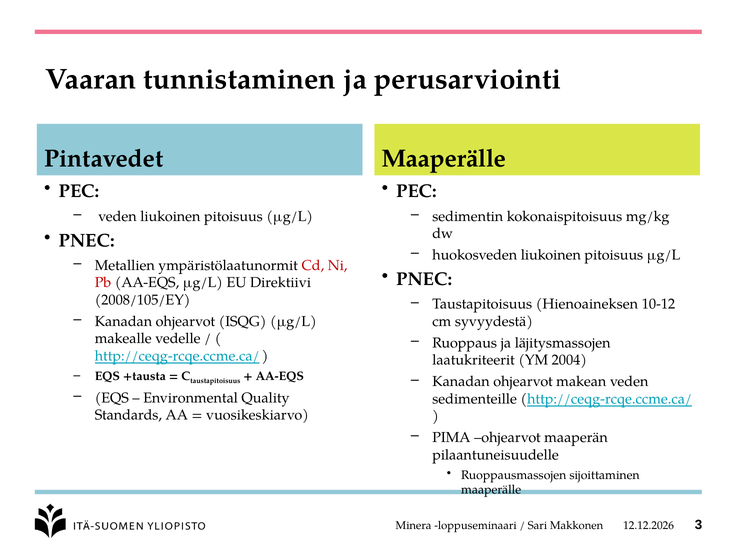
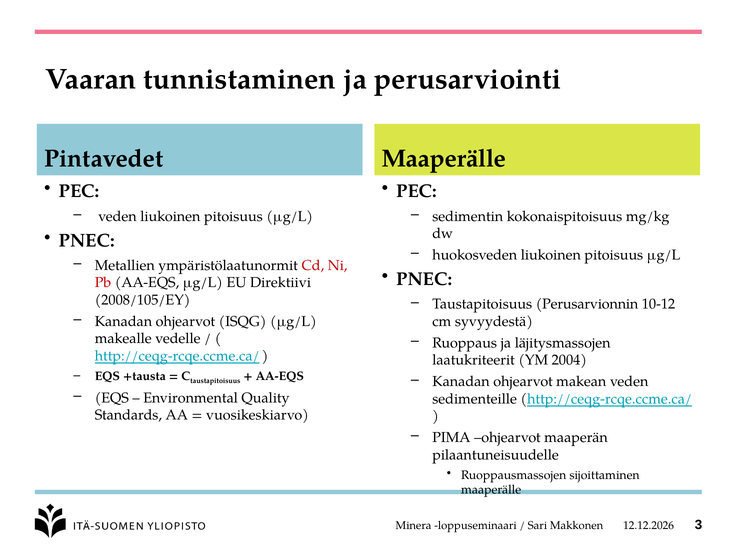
Hienoaineksen: Hienoaineksen -> Perusarvionnin (587, 304)
